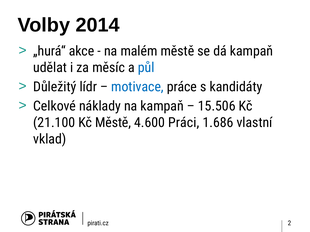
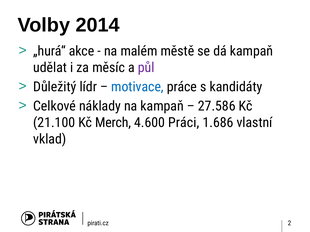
půl colour: blue -> purple (146, 68)
15.506: 15.506 -> 27.586 (217, 106)
Kč Městě: Městě -> Merch (113, 123)
